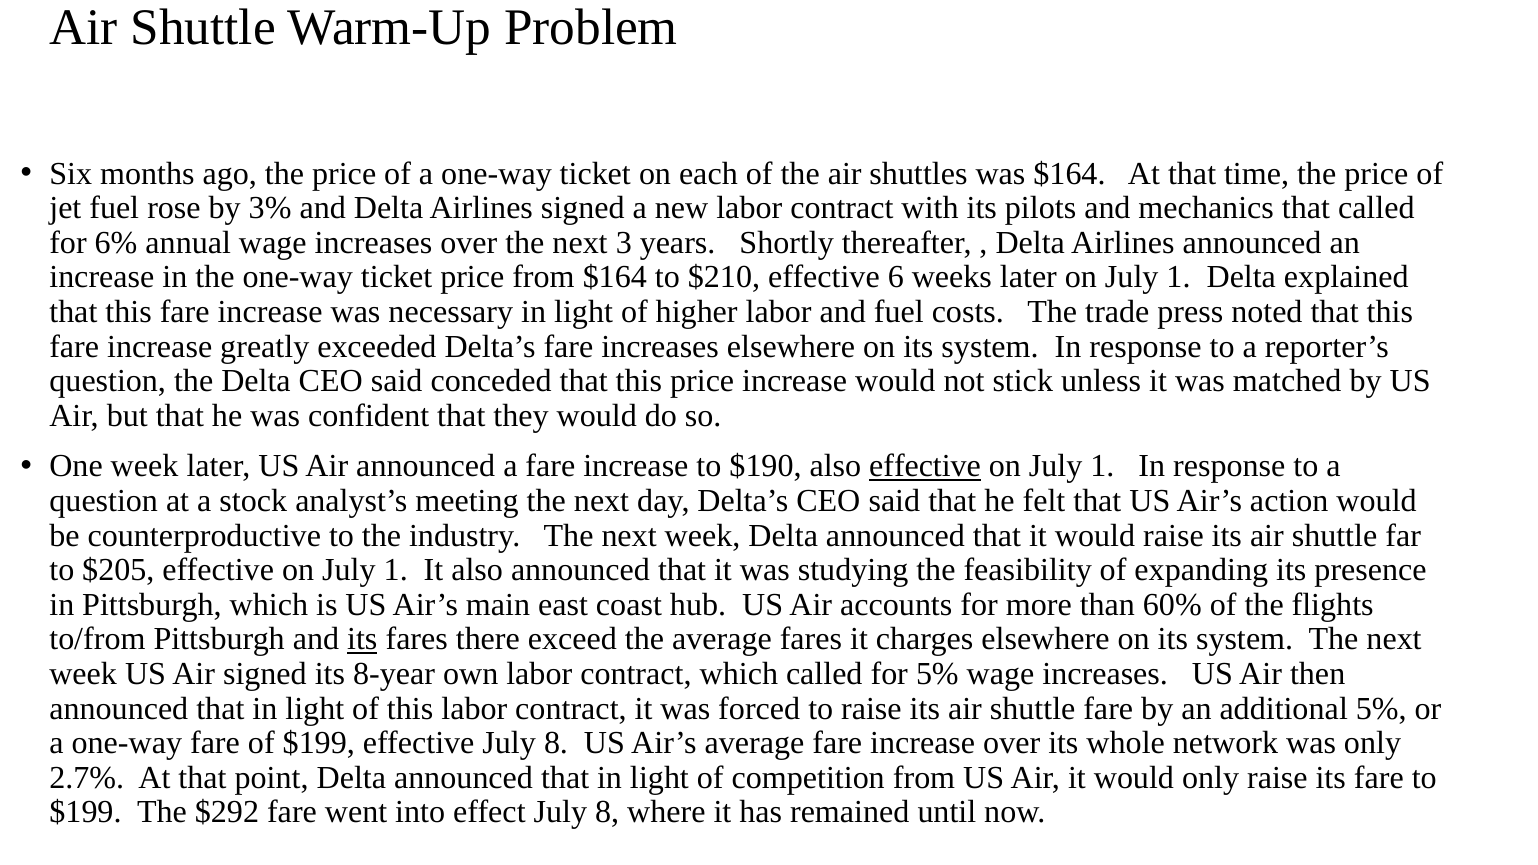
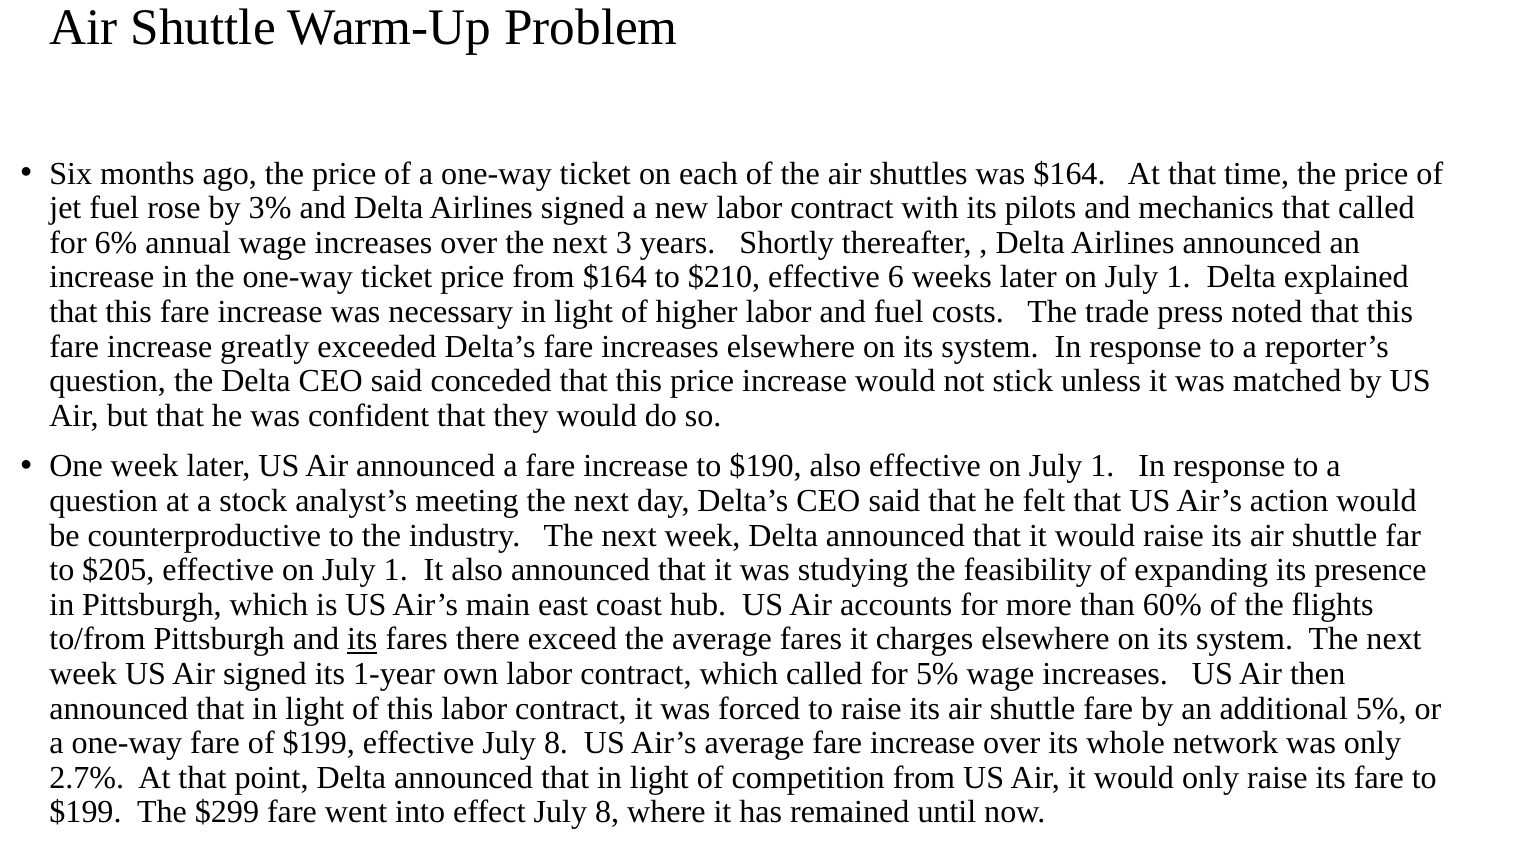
effective underline: present -> none (925, 466)
8-year: 8-year -> 1-year (394, 674)
$292: $292 -> $299 (227, 812)
